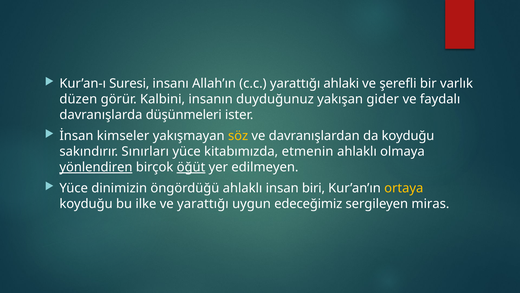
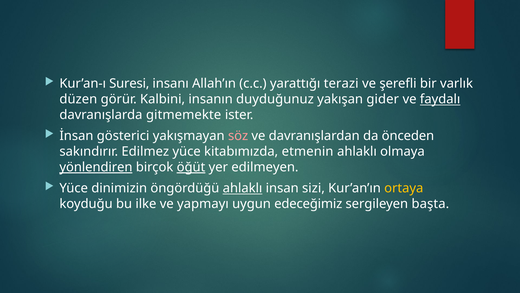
ahlaki: ahlaki -> terazi (341, 84)
faydalı underline: none -> present (440, 99)
düşünmeleri: düşünmeleri -> gitmemekte (184, 115)
kimseler: kimseler -> gösterici (123, 136)
söz colour: yellow -> pink (238, 136)
da koyduğu: koyduğu -> önceden (408, 136)
Sınırları: Sınırları -> Edilmez (145, 151)
ahlaklı underline: none -> present (243, 188)
biri: biri -> sizi (313, 188)
ve yarattığı: yarattığı -> yapmayı (203, 204)
miras: miras -> başta (430, 204)
